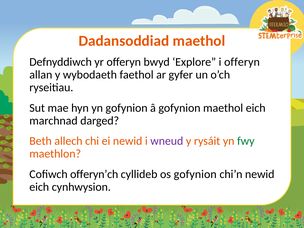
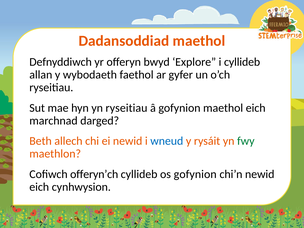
i offeryn: offeryn -> cyllideb (242, 62)
yn gofynion: gofynion -> ryseitiau (126, 108)
wneud colour: purple -> blue (167, 141)
